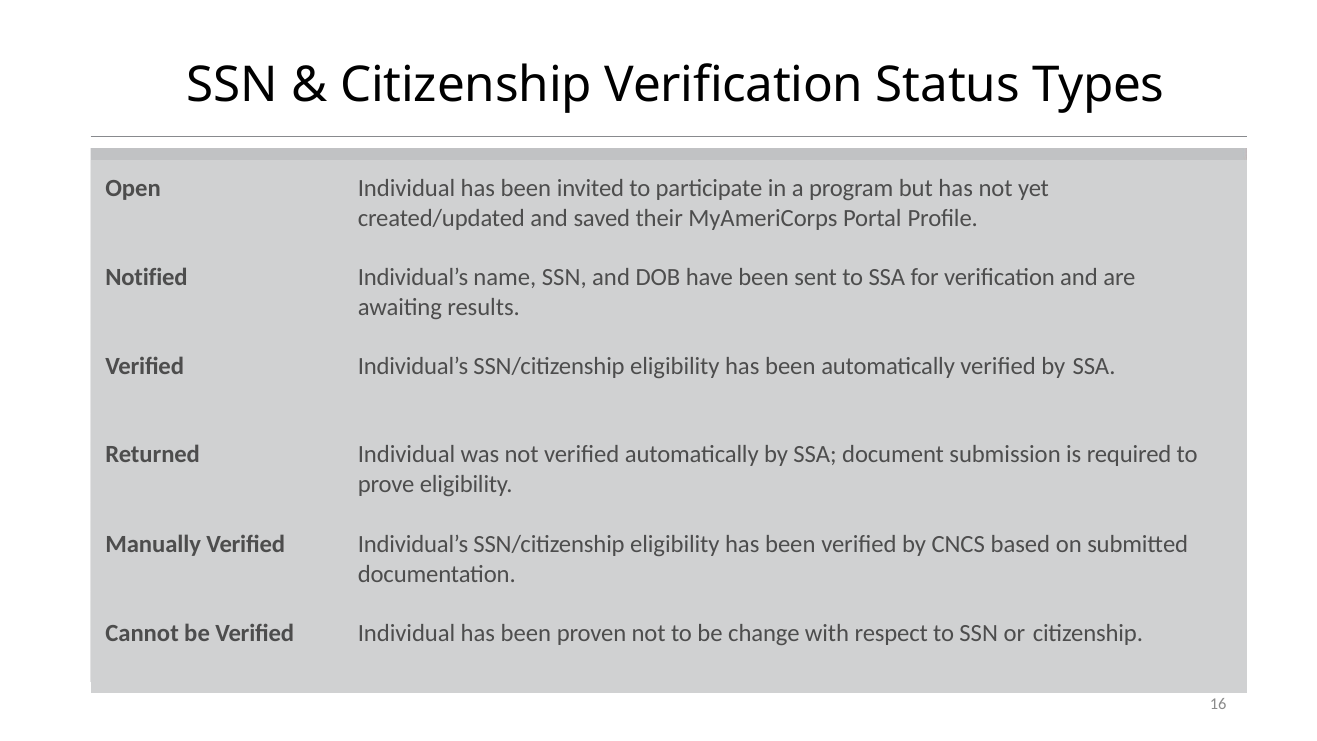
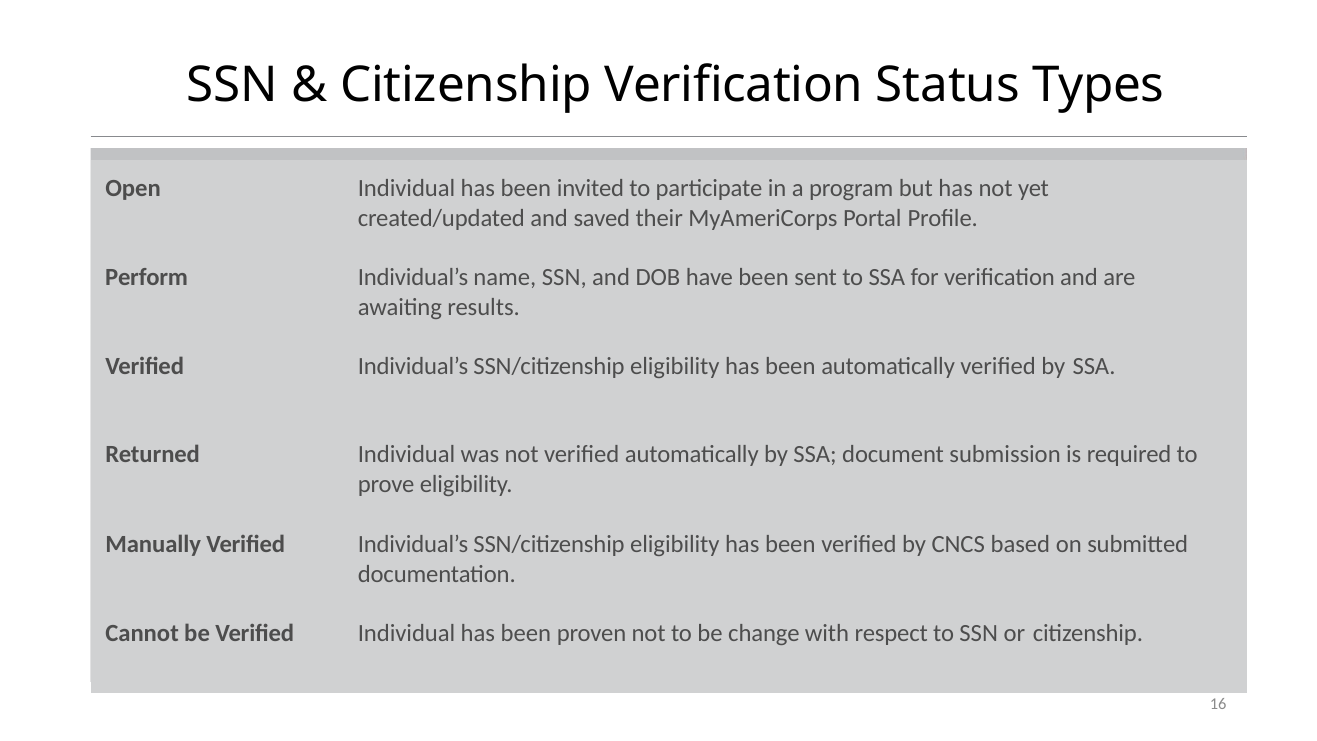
Notified: Notified -> Perform (147, 277)
